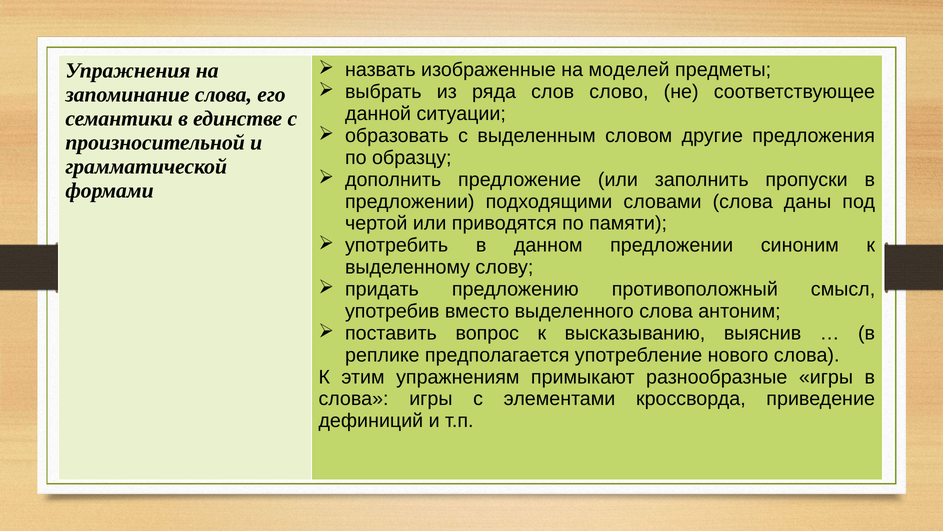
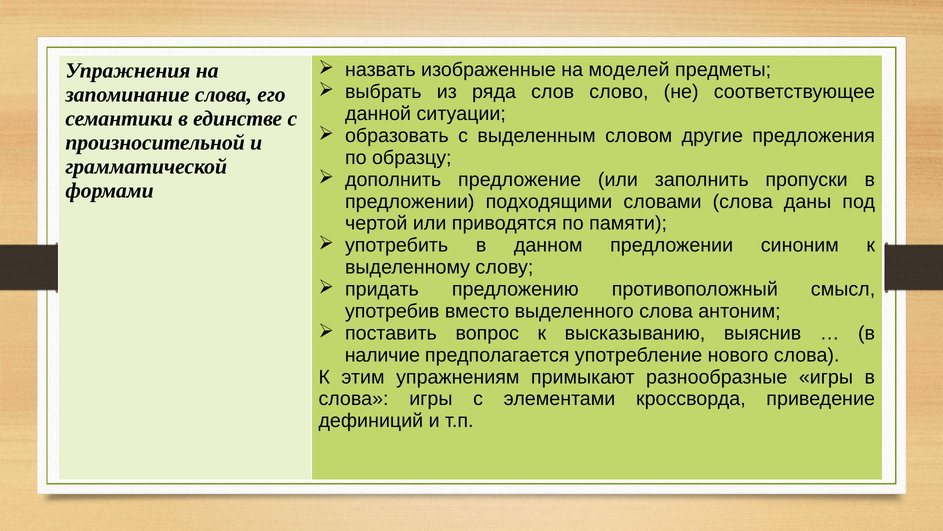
реплике: реплике -> наличие (382, 355)
